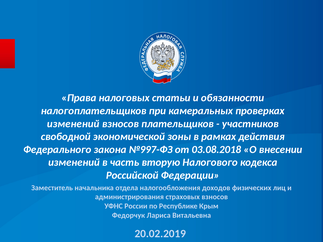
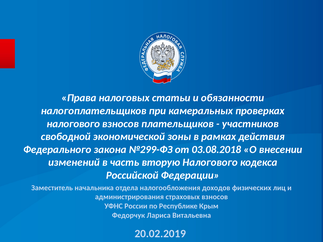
изменений: изменений -> налогового (73, 124)
№997-ФЗ: №997-ФЗ -> №299-ФЗ (151, 150)
